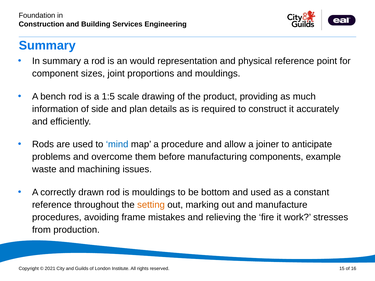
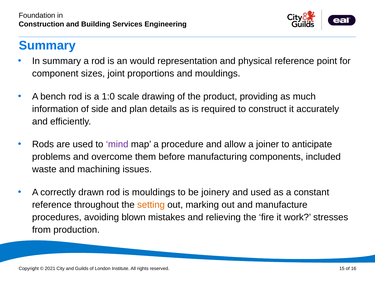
1:5: 1:5 -> 1:0 (108, 97)
mind colour: blue -> purple (117, 145)
example: example -> included (323, 157)
bottom: bottom -> joinery (215, 192)
frame: frame -> blown (134, 217)
